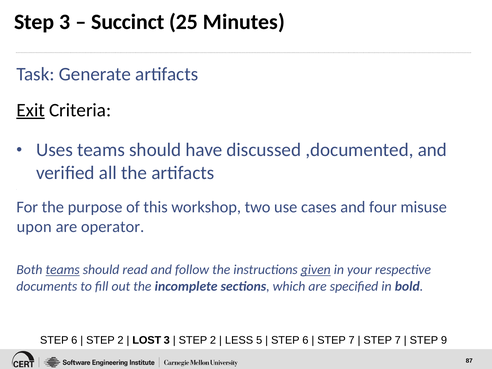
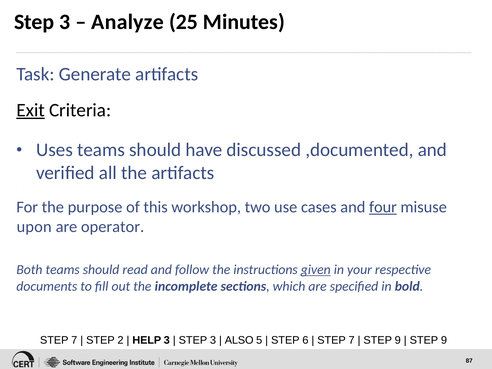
Succinct: Succinct -> Analyze (128, 22)
four underline: none -> present (383, 207)
teams underline: present -> none (63, 270)
6: 6 -> 7 (74, 340)
LOST: LOST -> HELP (147, 340)
2: 2 -> 3 (213, 340)
LESS: LESS -> ALSO (239, 340)
7: 7 -> 9 (398, 340)
